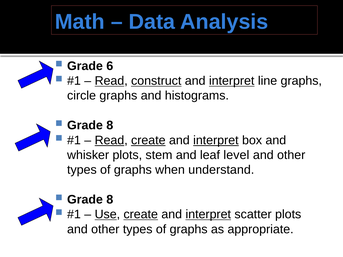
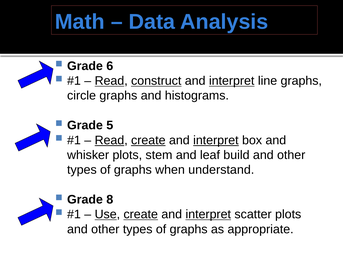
8: 8 -> 5 (110, 125)
level: level -> build (236, 155)
